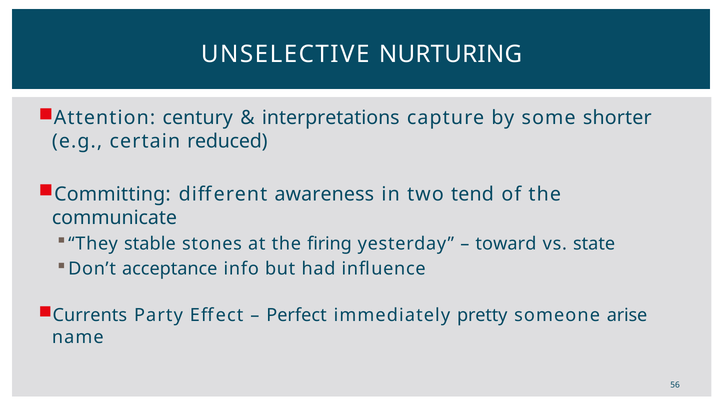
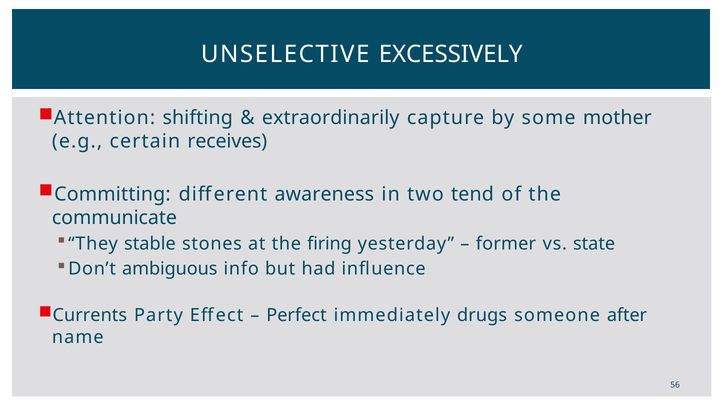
NURTURING: NURTURING -> EXCESSIVELY (451, 54)
century: century -> shifting (198, 118)
interpretations: interpretations -> extraordinarily (331, 118)
shorter: shorter -> mother (617, 118)
reduced: reduced -> receives (227, 141)
toward: toward -> former (506, 244)
acceptance: acceptance -> ambiguous (170, 269)
pretty: pretty -> drugs (482, 316)
arise: arise -> after (627, 316)
